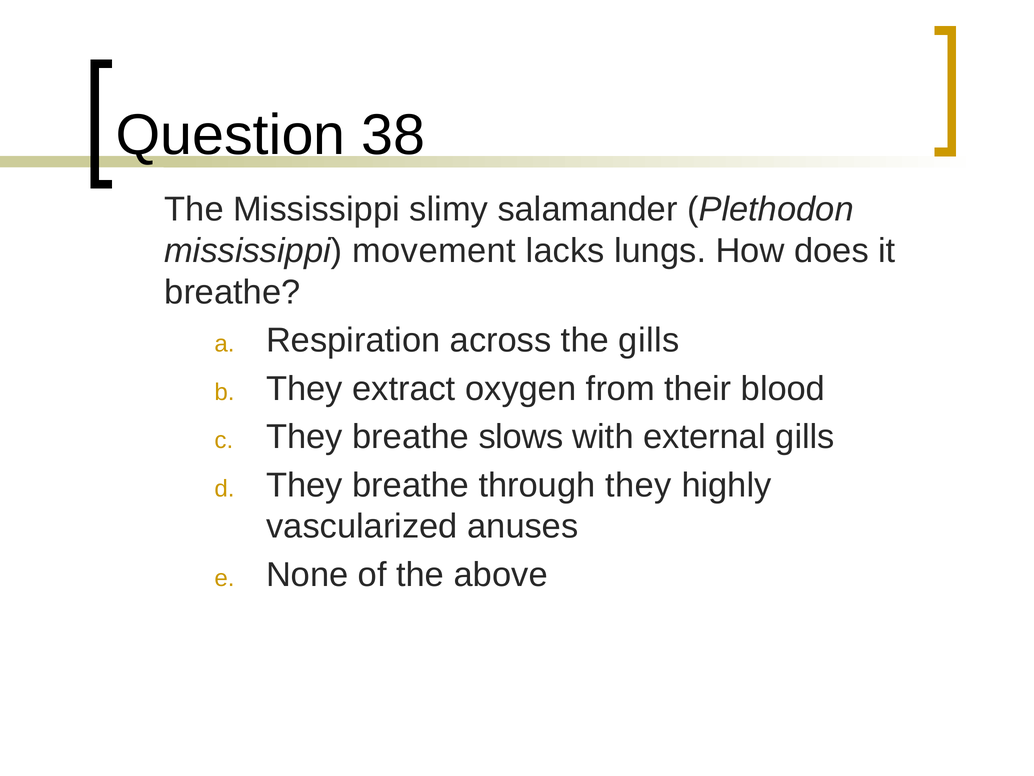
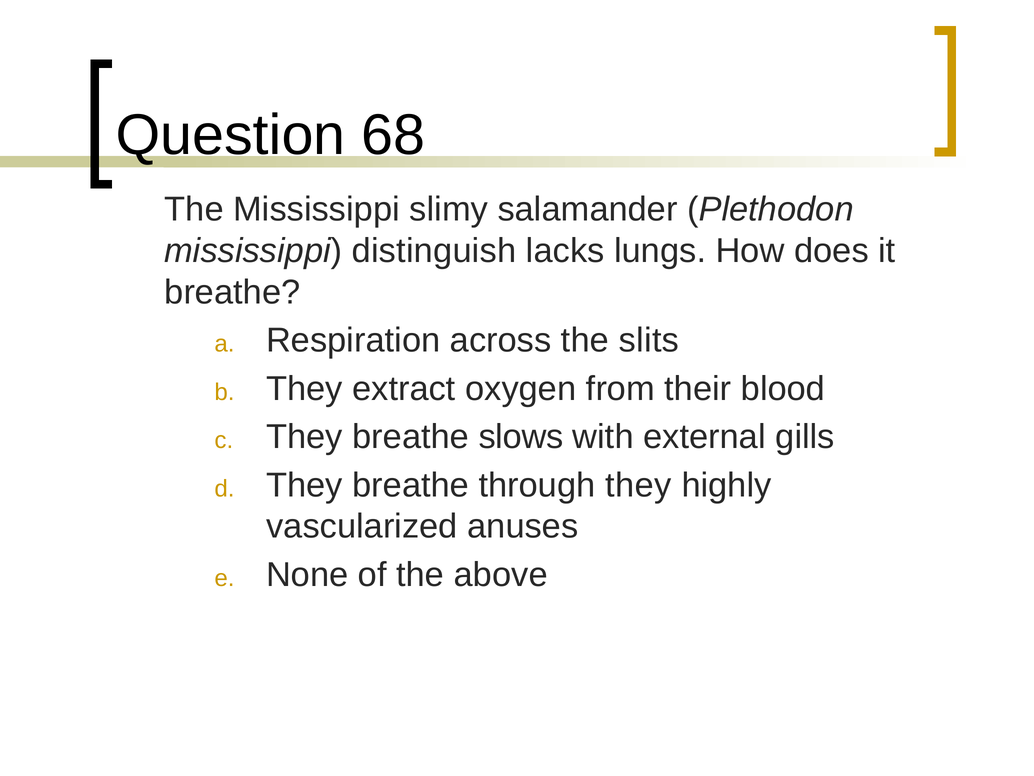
38: 38 -> 68 (393, 135)
movement: movement -> distinguish (434, 251)
the gills: gills -> slits (649, 340)
